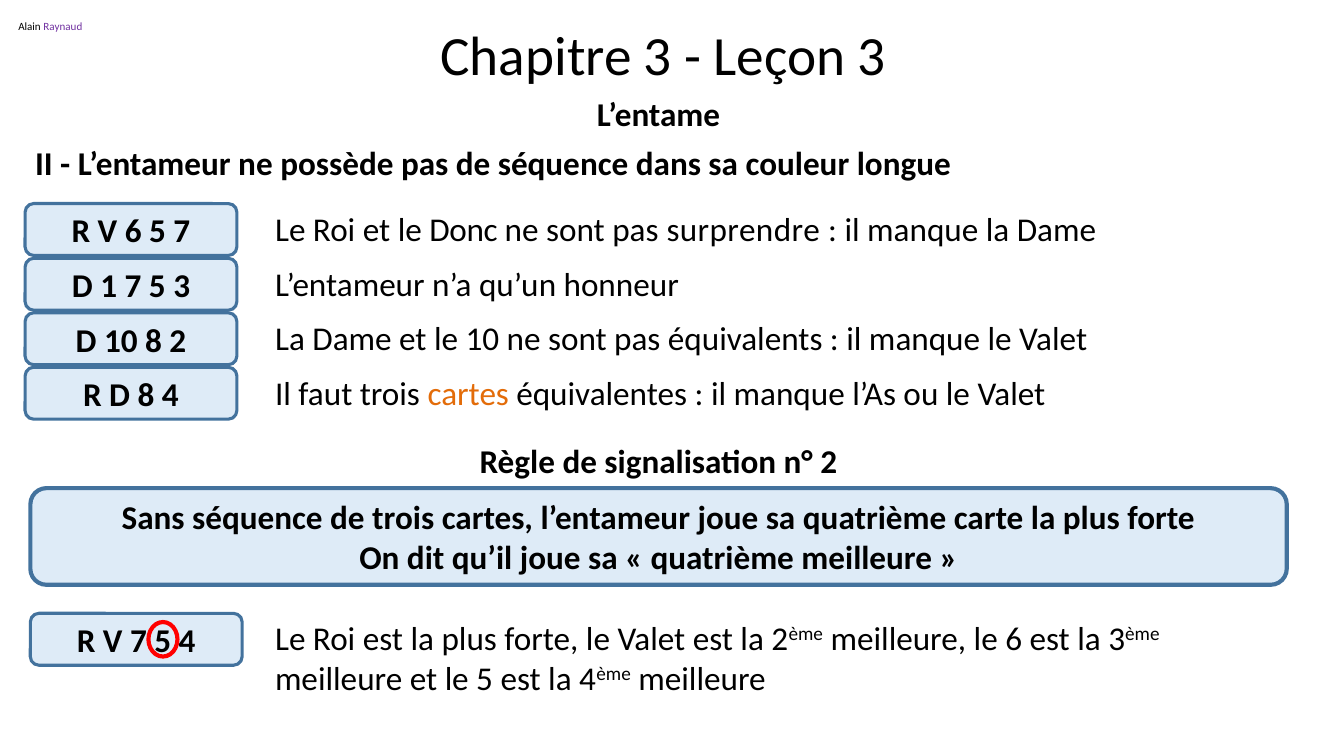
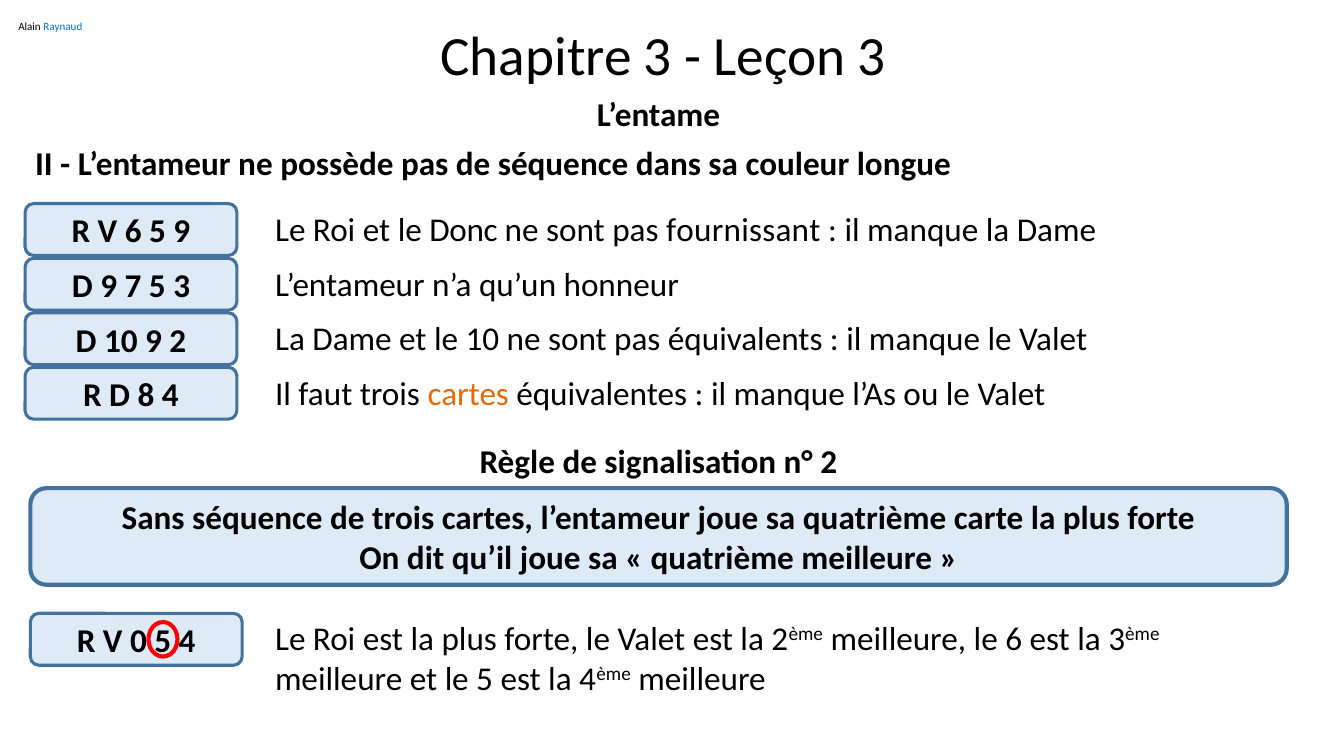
Raynaud colour: purple -> blue (63, 27)
5 7: 7 -> 9 (182, 232)
surprendre: surprendre -> fournissant (743, 231)
D 1: 1 -> 9 (109, 286)
10 8: 8 -> 9 (154, 341)
V 7: 7 -> 0 (139, 641)
